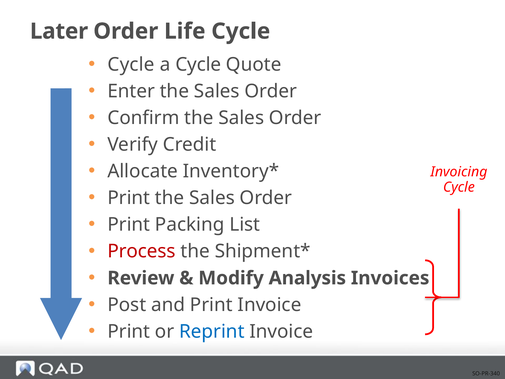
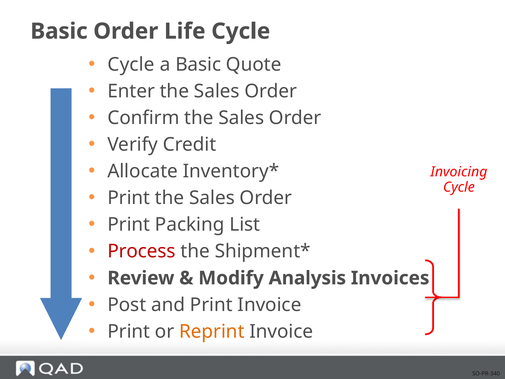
Later: Later -> Basic (59, 31)
a Cycle: Cycle -> Basic (198, 64)
Reprint colour: blue -> orange (212, 331)
